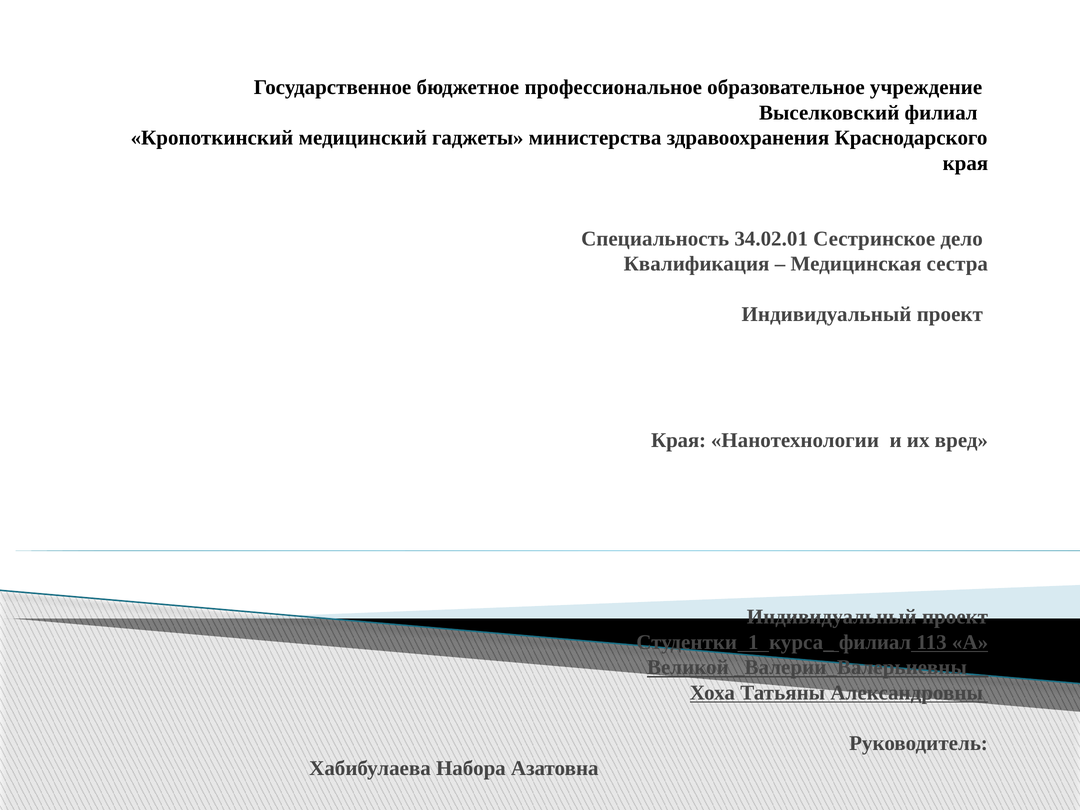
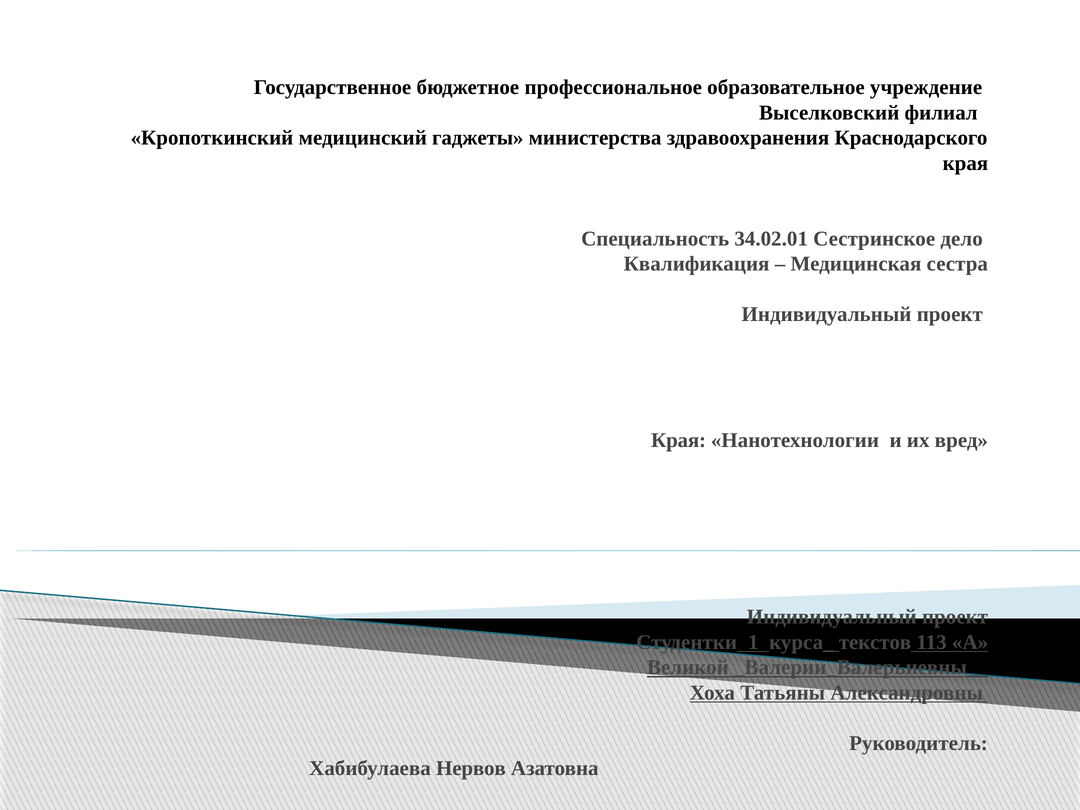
курса_ филиал: филиал -> текстов (875, 642)
Набора: Набора -> Нервов (471, 768)
